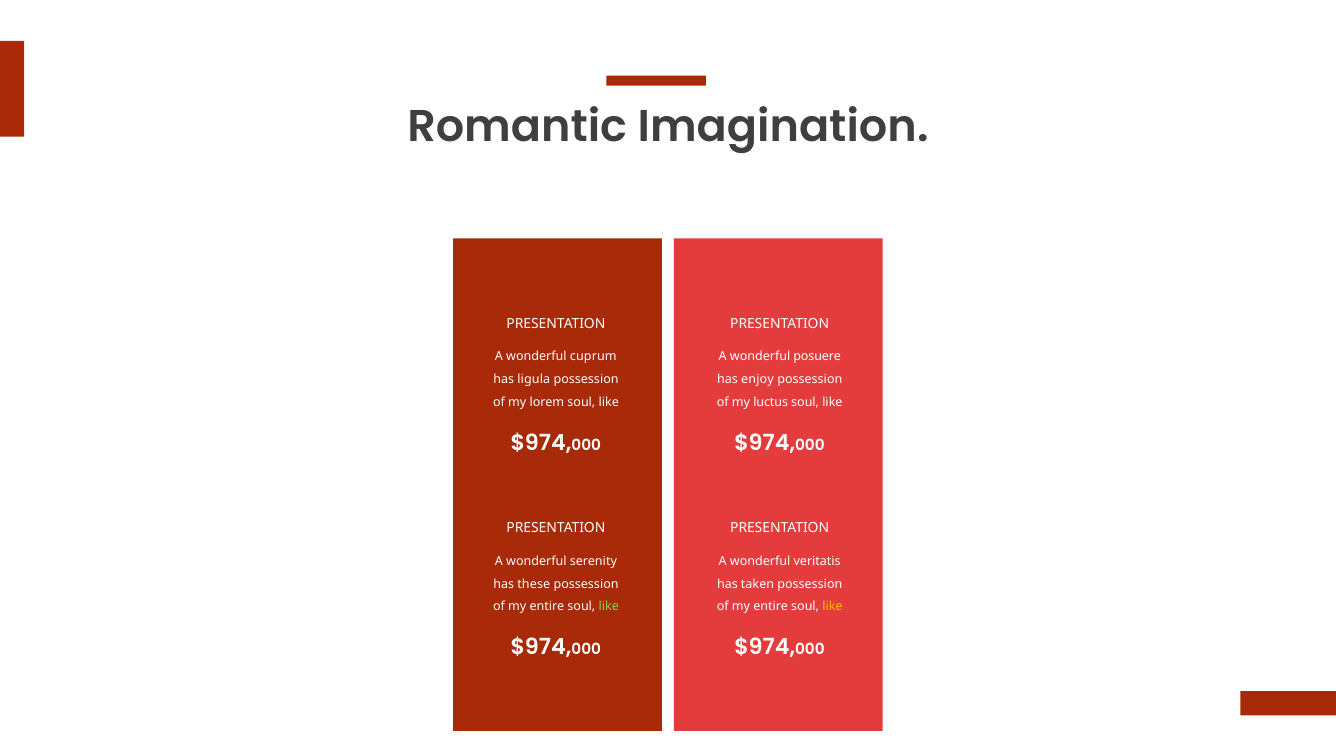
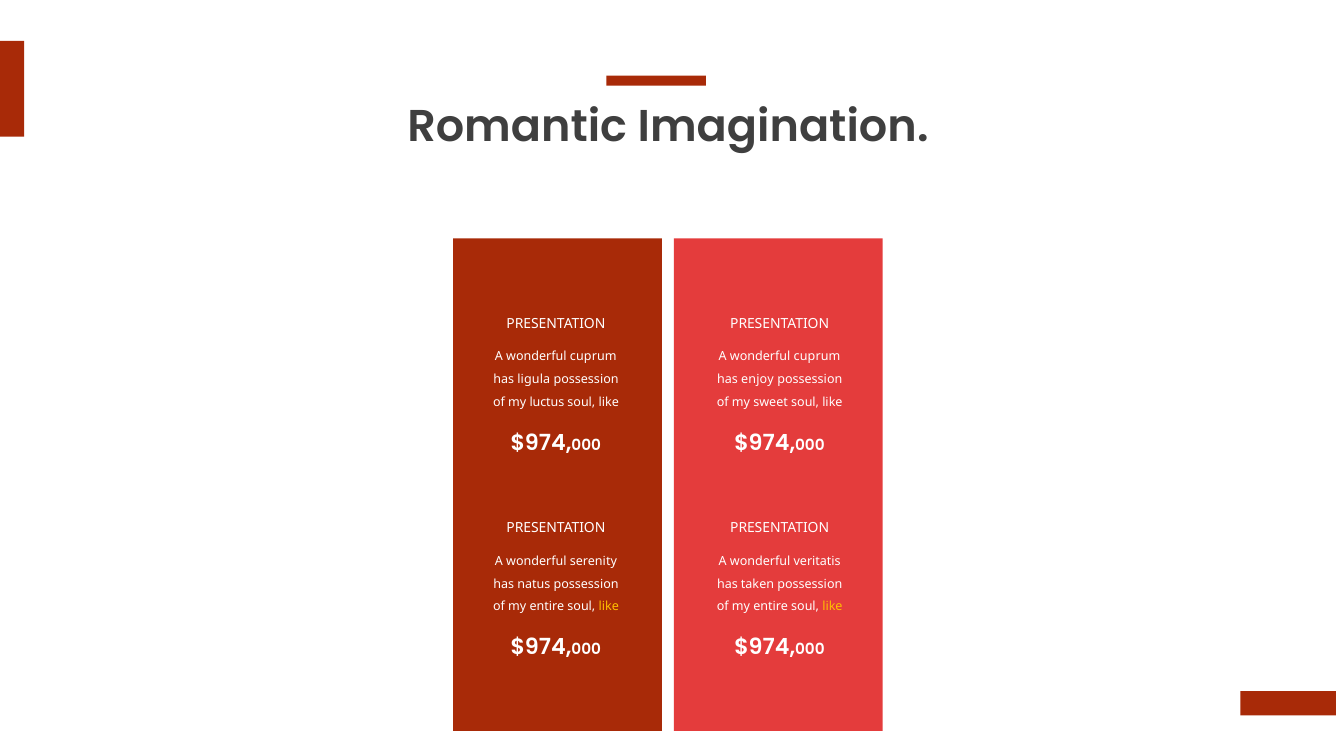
posuere: posuere -> cuprum (817, 357)
lorem: lorem -> luctus (547, 402)
luctus: luctus -> sweet (771, 402)
these: these -> natus (534, 584)
like colour: light green -> yellow (609, 607)
